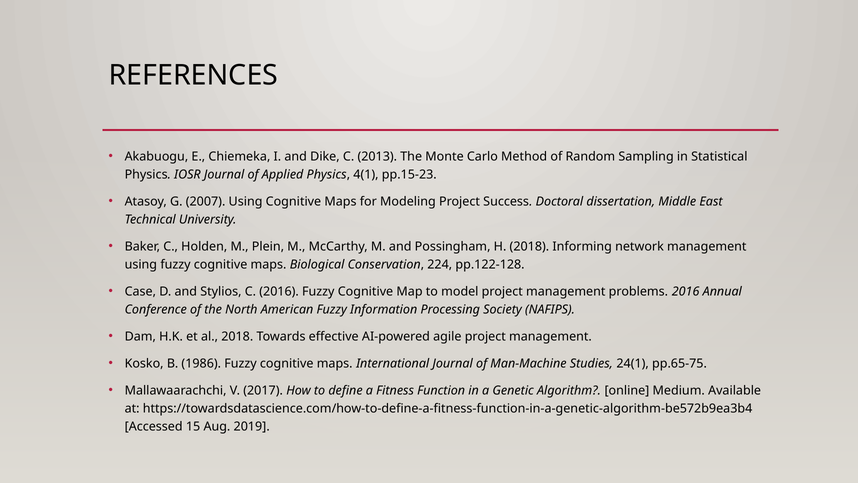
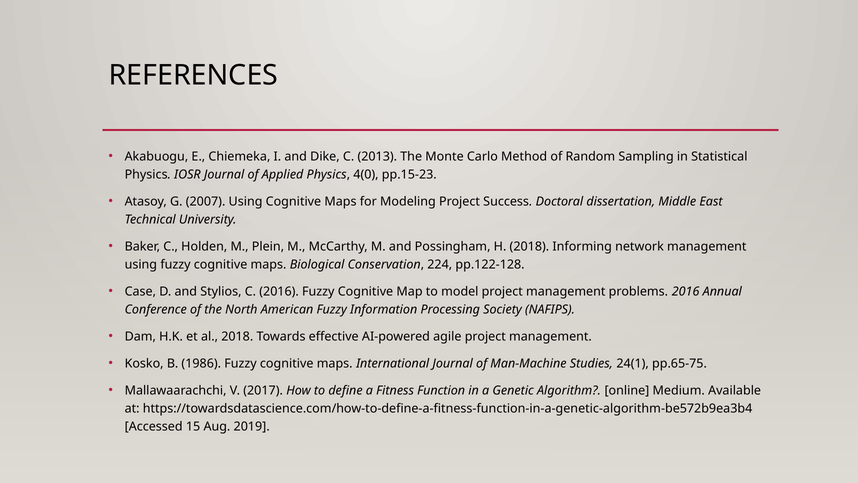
4(1: 4(1 -> 4(0 (366, 174)
